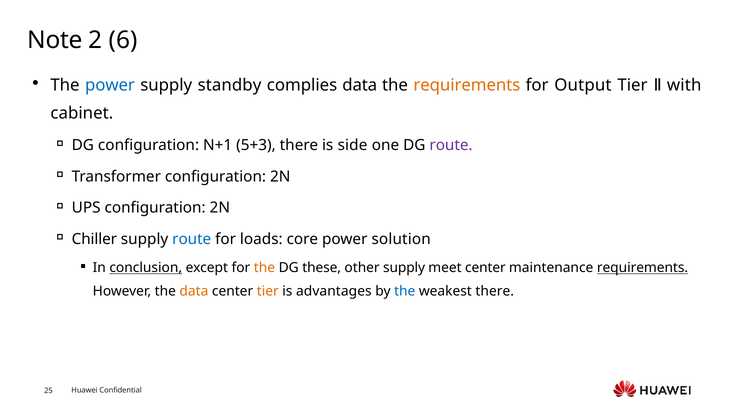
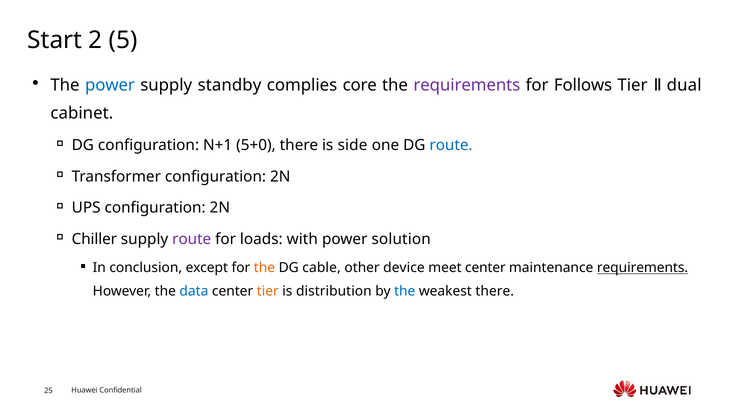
Note: Note -> Start (55, 40)
6: 6 -> 5 (123, 40)
complies data: data -> core (360, 85)
requirements colour: orange -> purple (467, 85)
Output: Output -> Follows (583, 85)
with: with -> dual (684, 85)
5+3: 5+3 -> 5+0 (256, 145)
route colour: purple -> blue (451, 145)
route colour: blue -> purple (192, 239)
core: core -> with (302, 239)
conclusion underline: present -> none (146, 268)
these: these -> cable (322, 268)
other supply: supply -> device (404, 268)
data colour: orange -> blue (194, 291)
advantages: advantages -> distribution (334, 291)
